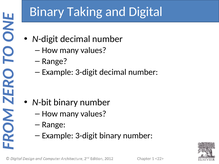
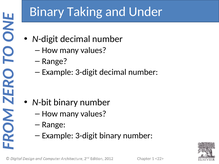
Digital: Digital -> Under (146, 12)
